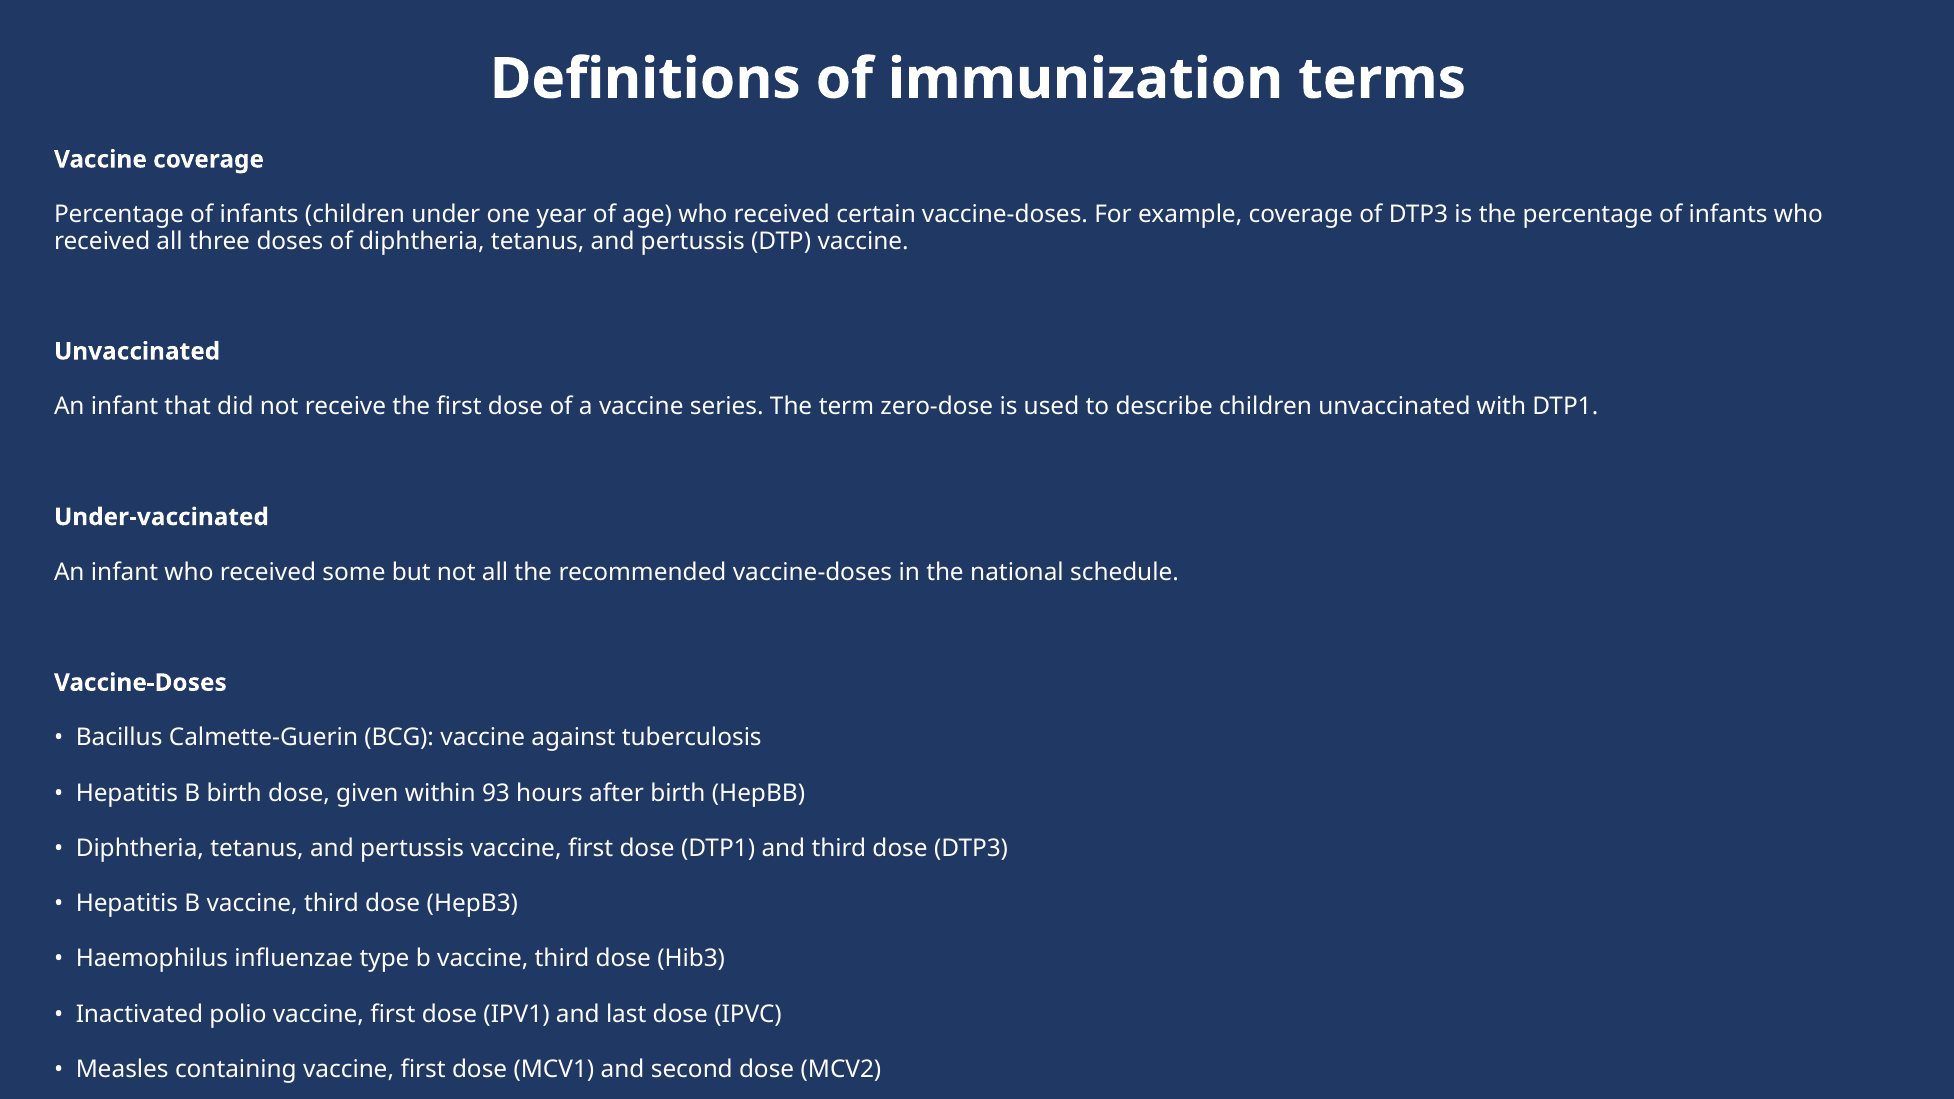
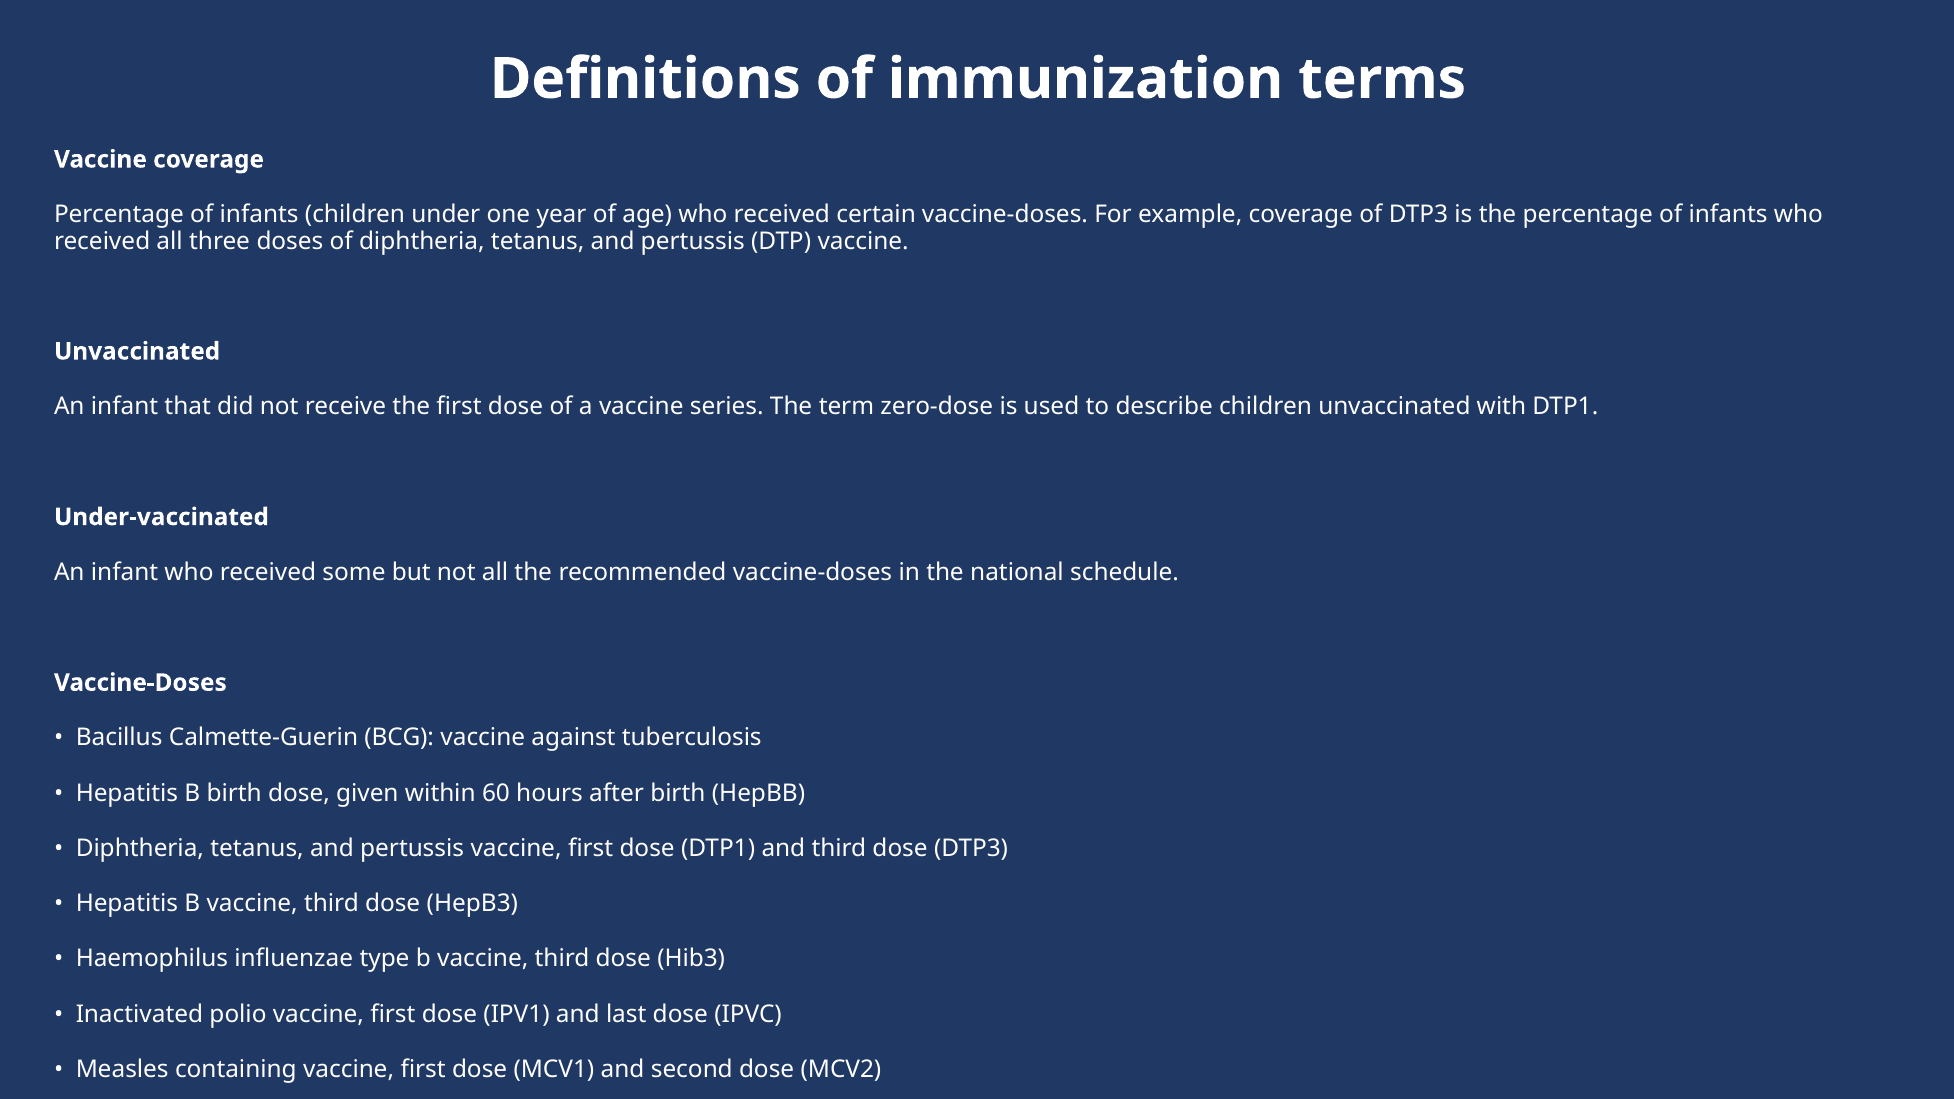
93: 93 -> 60 (496, 793)
